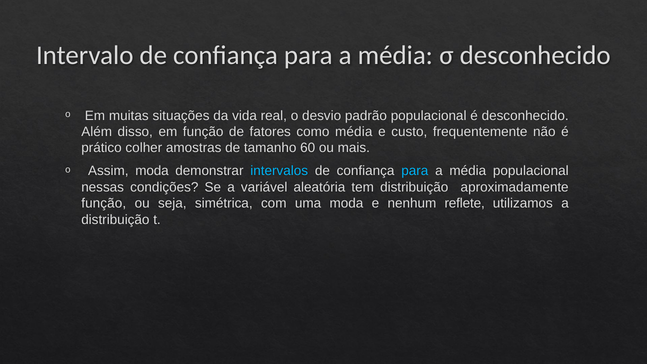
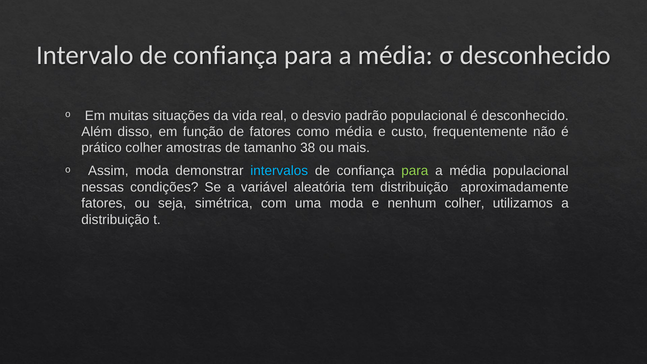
60: 60 -> 38 (308, 148)
para colour: light blue -> light green (415, 171)
função: função -> fatores (104, 203)
nenhum reflete: reflete -> colher (465, 203)
